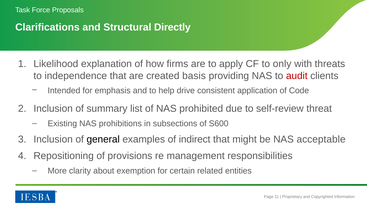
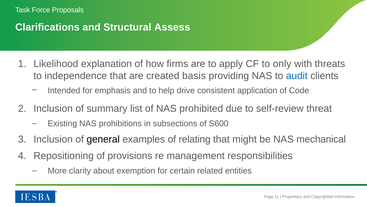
Directly: Directly -> Assess (172, 27)
audit colour: red -> blue (297, 76)
indirect: indirect -> relating (195, 139)
acceptable: acceptable -> mechanical (321, 139)
